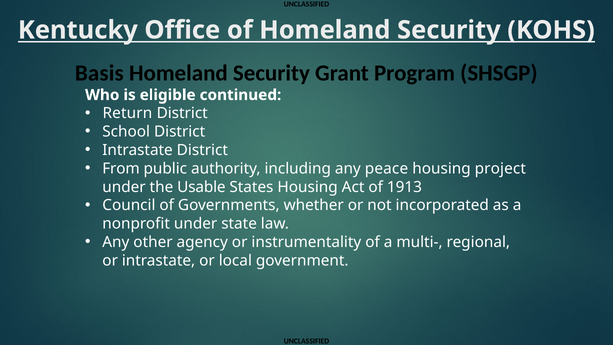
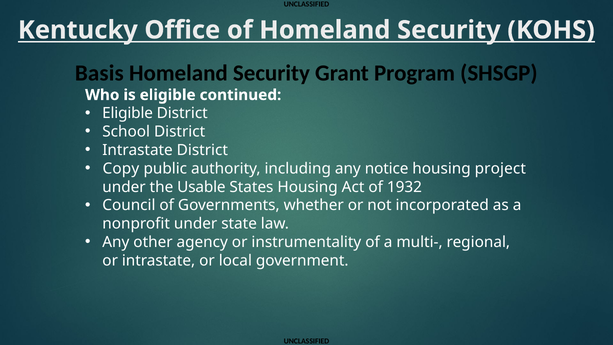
Return: Return -> Eligible (128, 113)
From: From -> Copy (121, 168)
peace: peace -> notice (387, 168)
1913: 1913 -> 1932 (404, 187)
